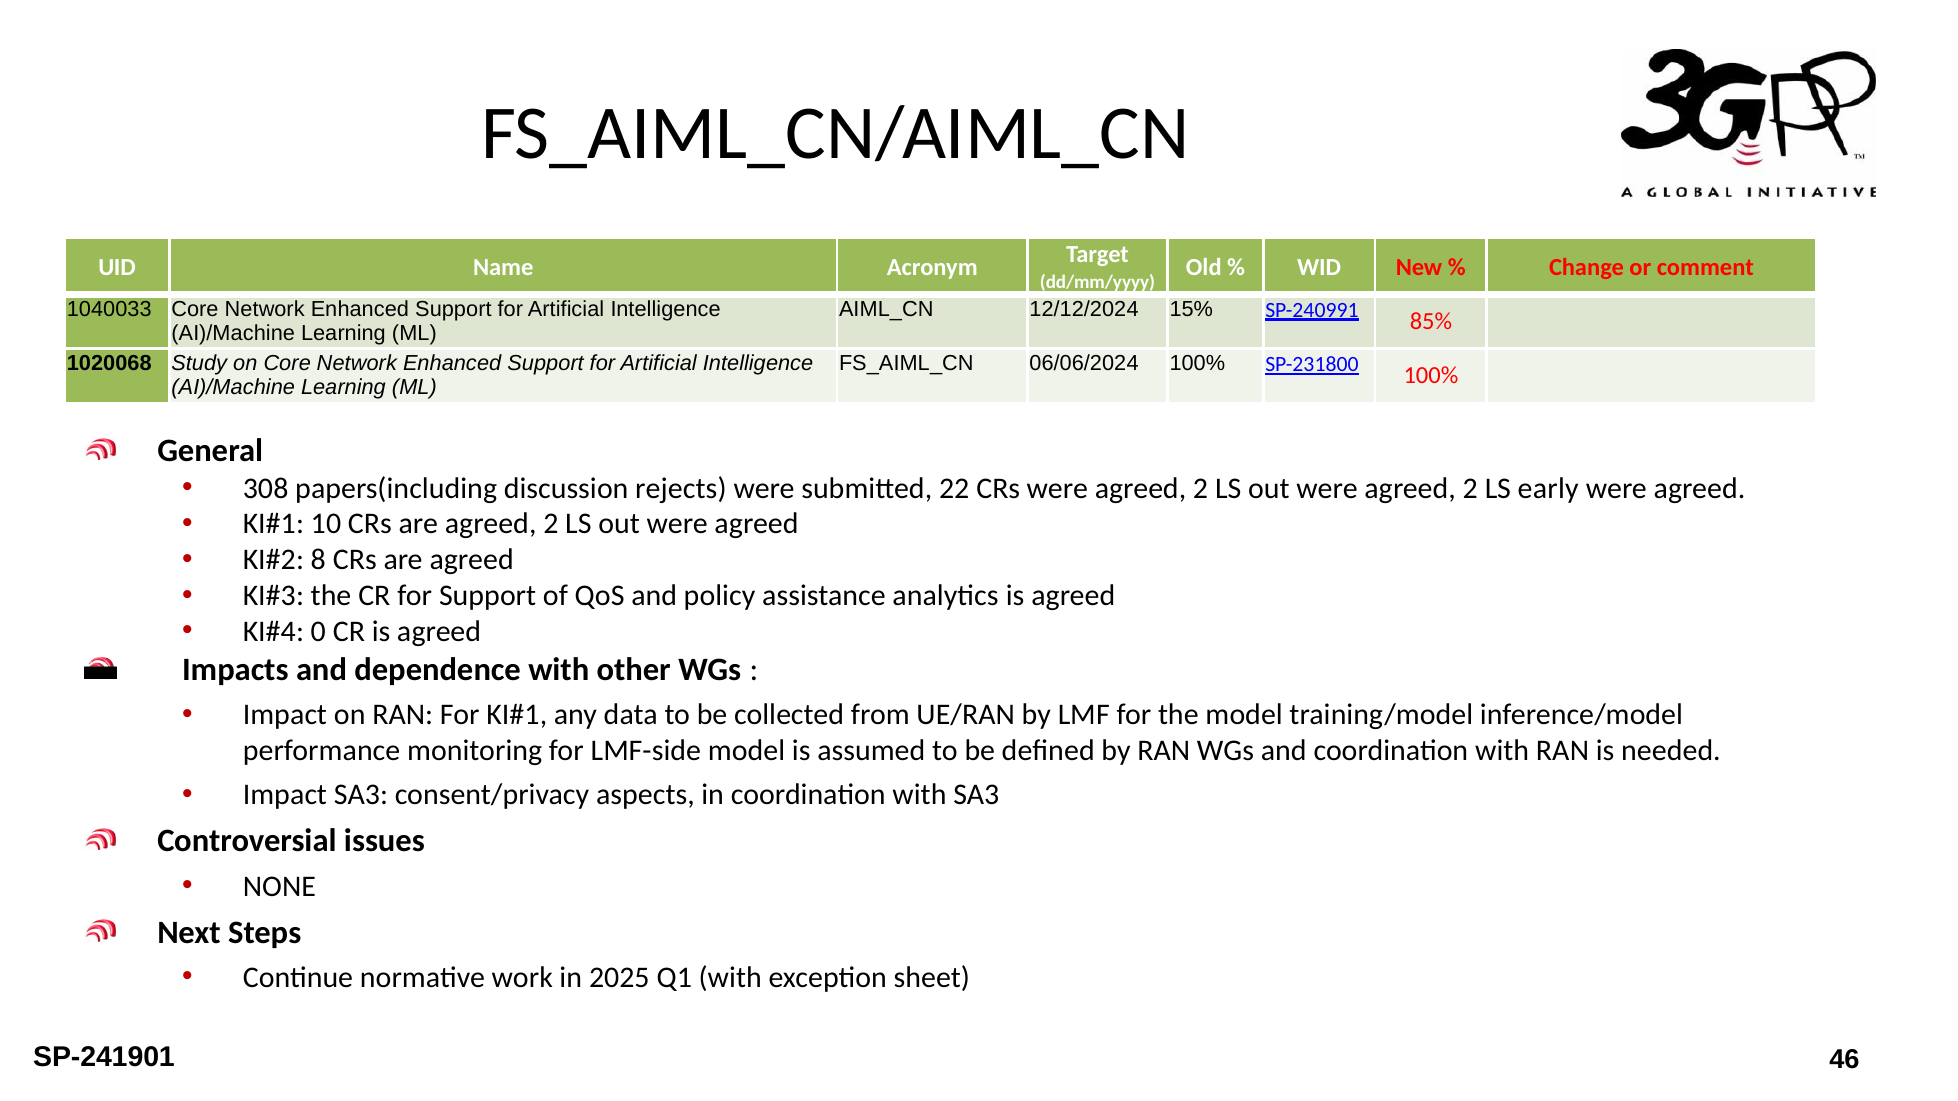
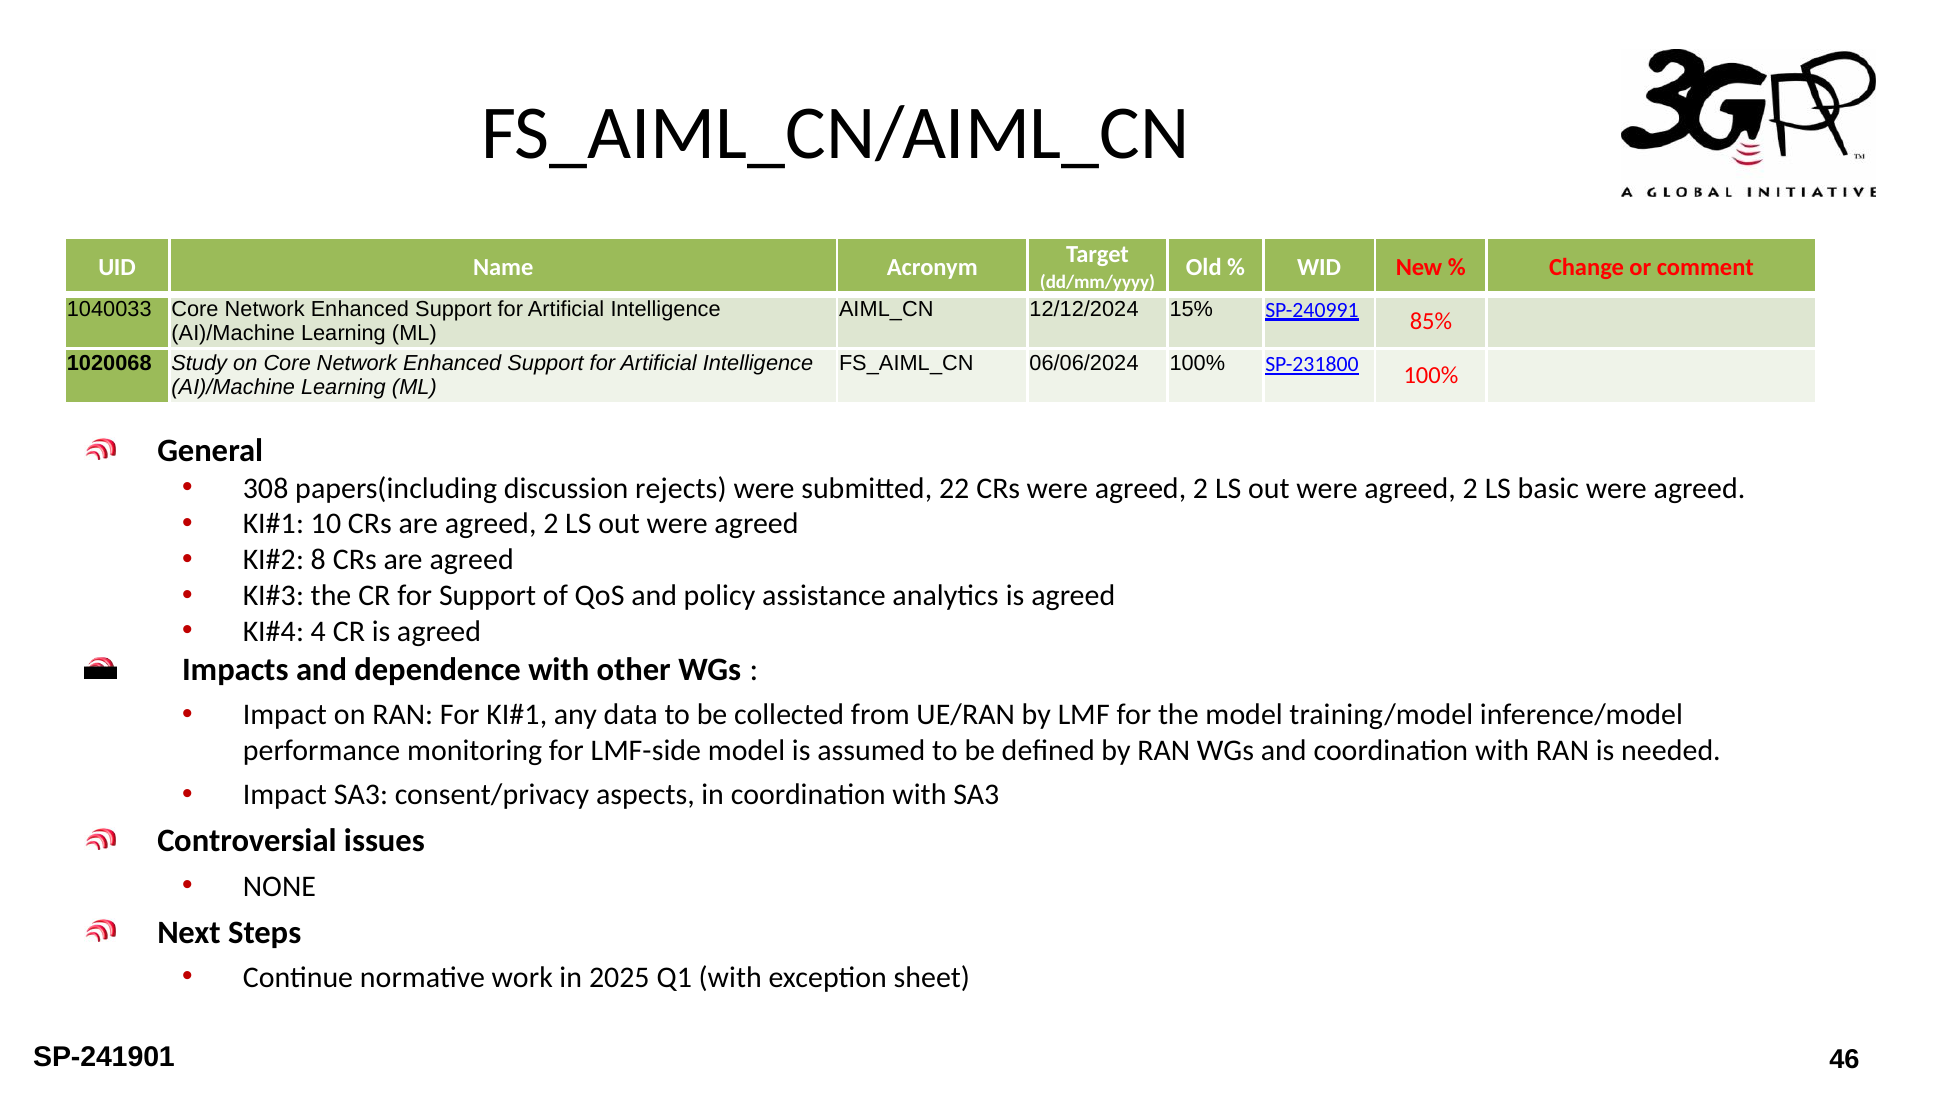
early: early -> basic (1548, 488)
0: 0 -> 4 (318, 632)
